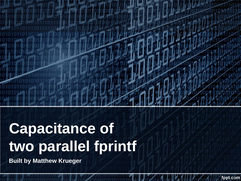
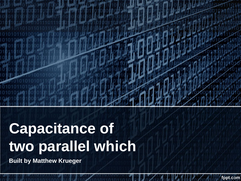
fprintf: fprintf -> which (115, 146)
